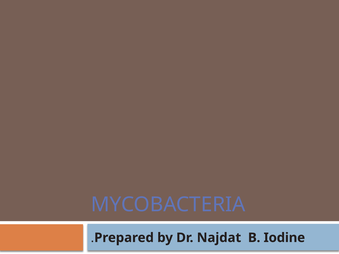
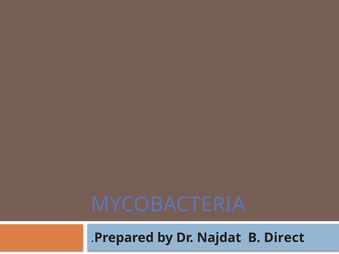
Iodine: Iodine -> Direct (284, 238)
